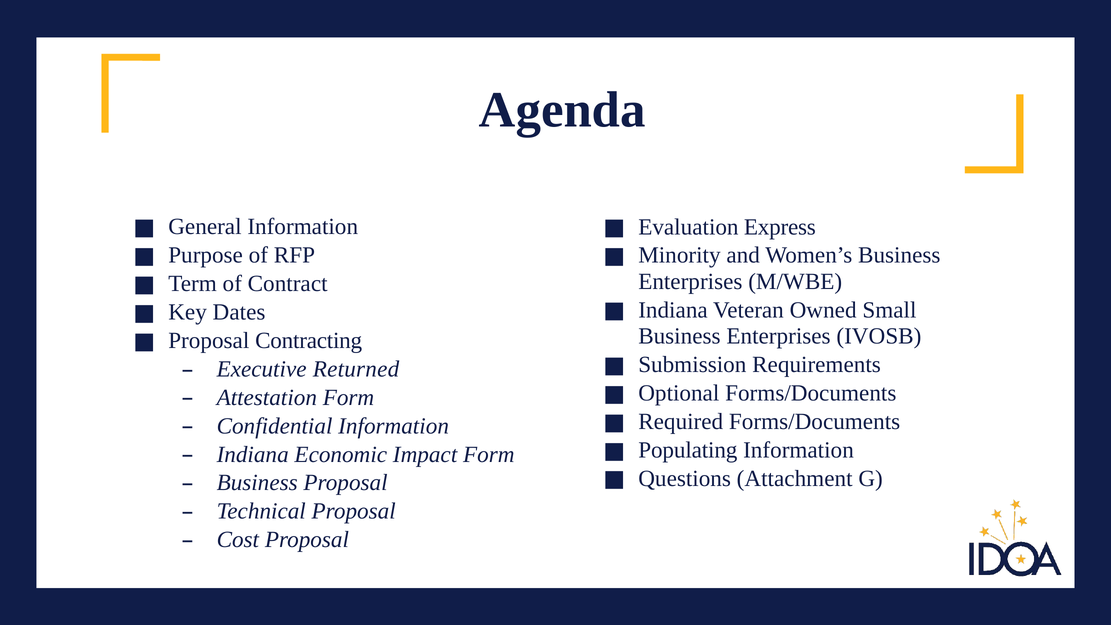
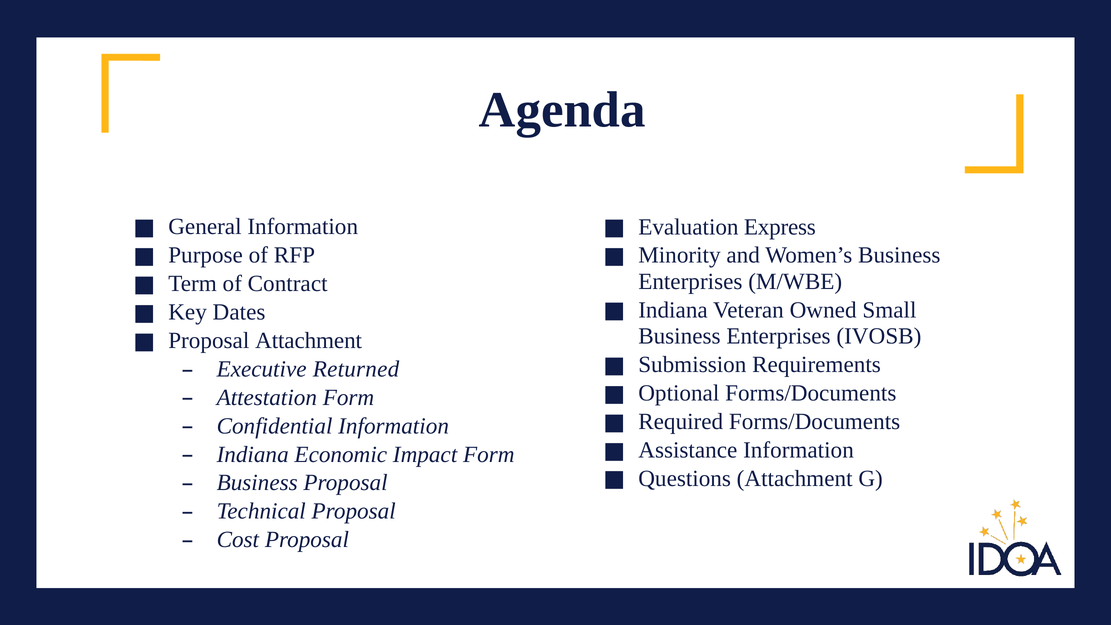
Proposal Contracting: Contracting -> Attachment (309, 341)
Populating: Populating -> Assistance (688, 450)
